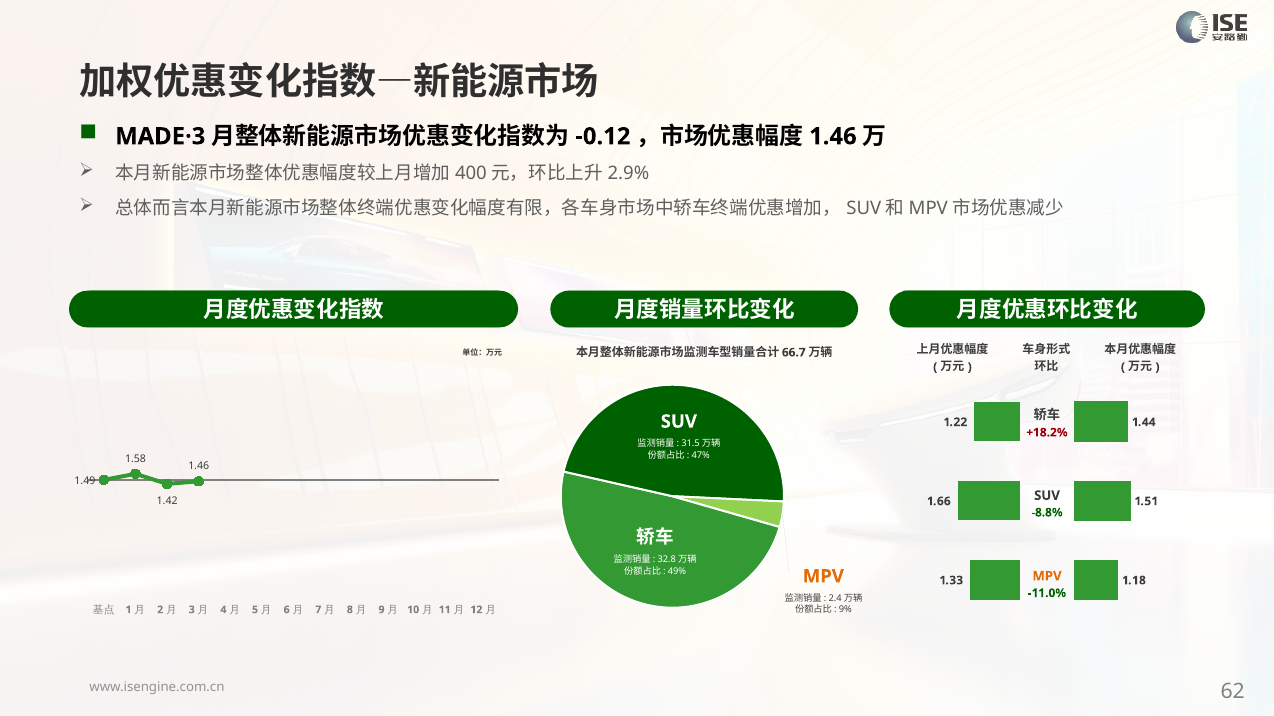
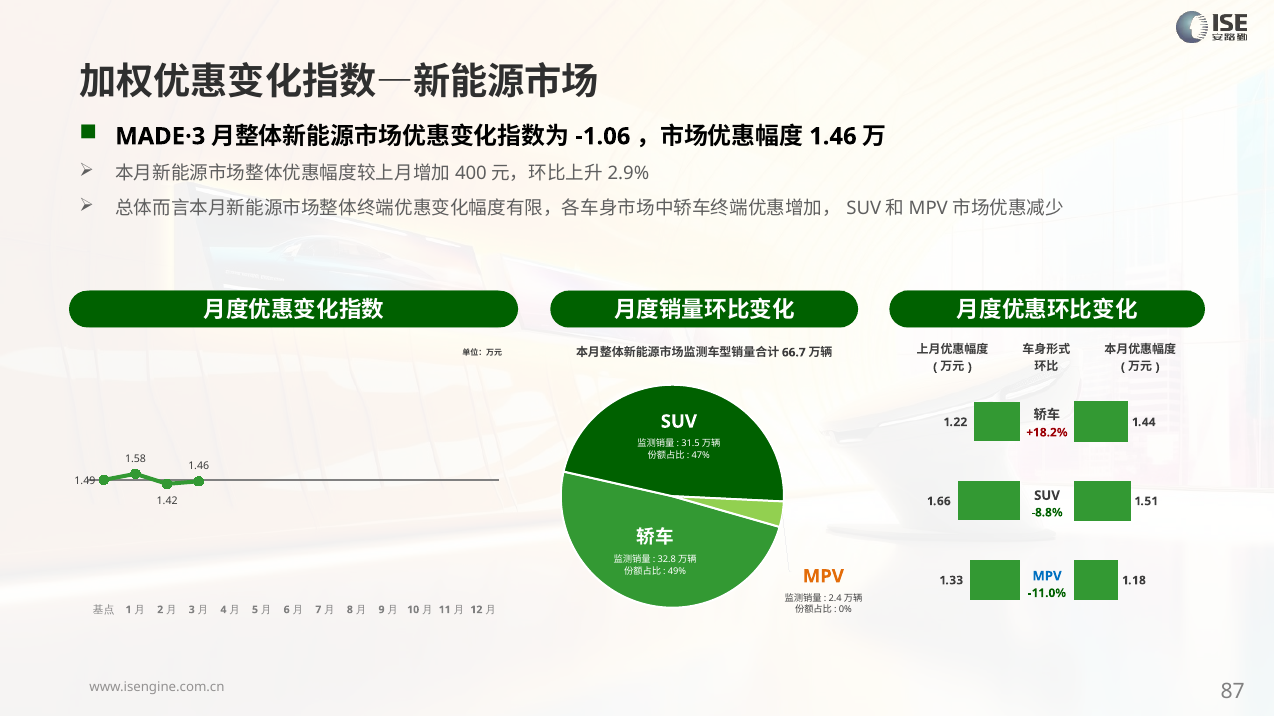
-0.12: -0.12 -> -1.06 (603, 137)
MPV colour: orange -> blue (1047, 577)
9%: 9% -> 0% (845, 610)
62: 62 -> 87 (1233, 692)
